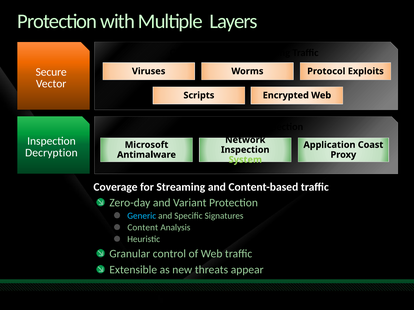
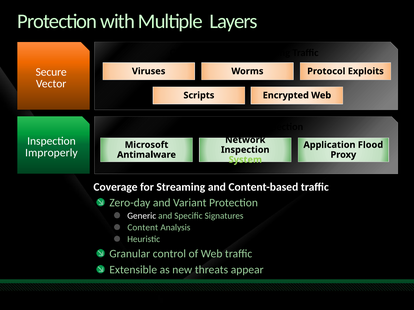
Coast: Coast -> Flood (370, 145)
Decryption: Decryption -> Improperly (51, 153)
Generic colour: light blue -> white (142, 216)
